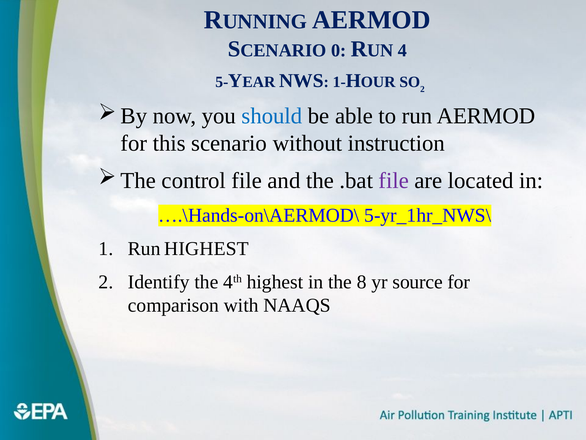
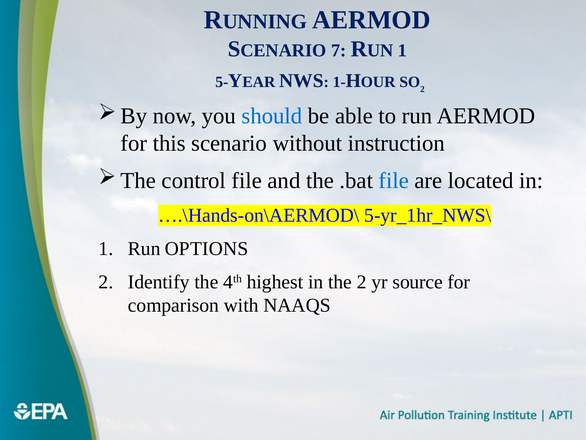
0: 0 -> 7 (339, 50)
4: 4 -> 1 (403, 50)
file colour: purple -> blue (394, 180)
Run HIGHEST: HIGHEST -> OPTIONS (206, 248)
the 8: 8 -> 2 (362, 282)
